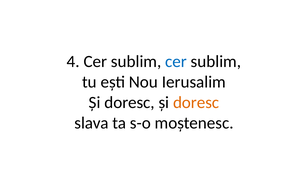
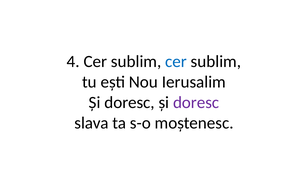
doresc colour: orange -> purple (196, 103)
